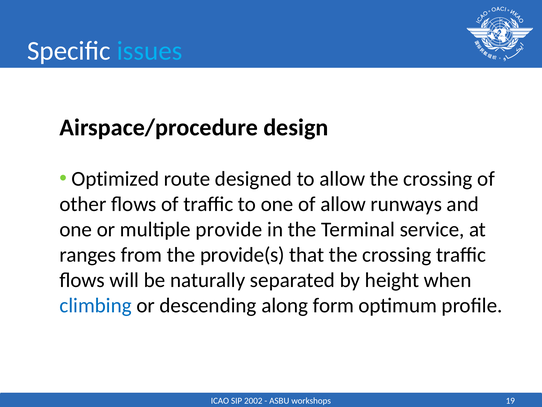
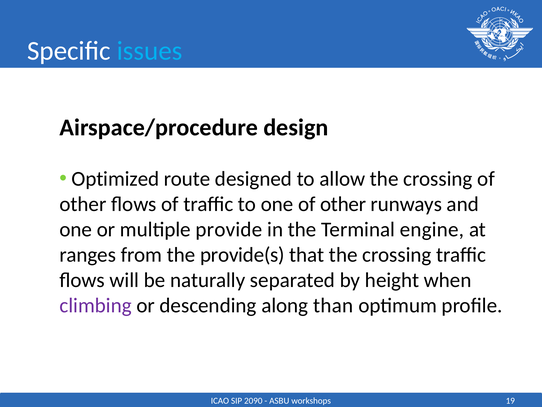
one of allow: allow -> other (343, 204)
service: service -> engine (432, 229)
climbing colour: blue -> purple (96, 305)
form: form -> than (333, 305)
2002: 2002 -> 2090 (253, 400)
